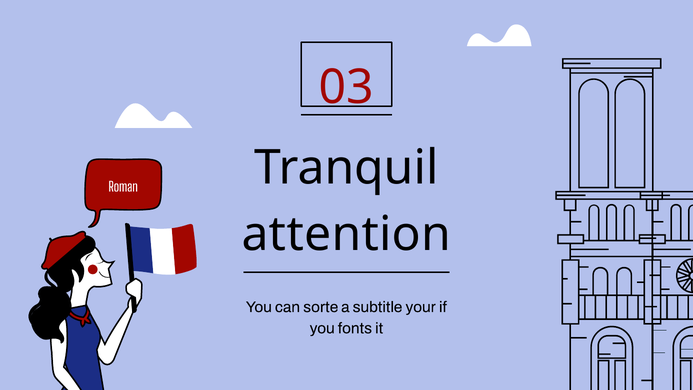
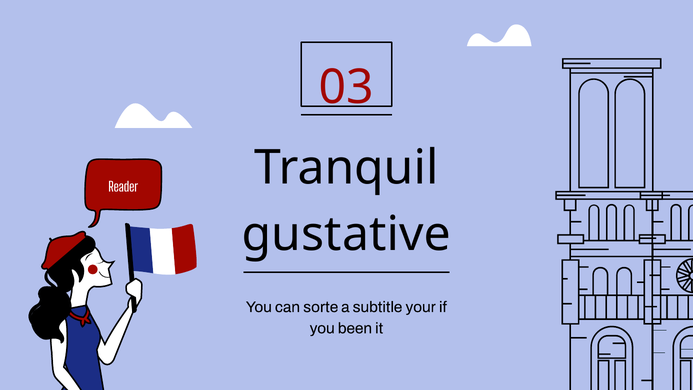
Roman: Roman -> Reader (123, 187)
attention: attention -> gustative (346, 234)
fonts: fonts -> been (355, 328)
